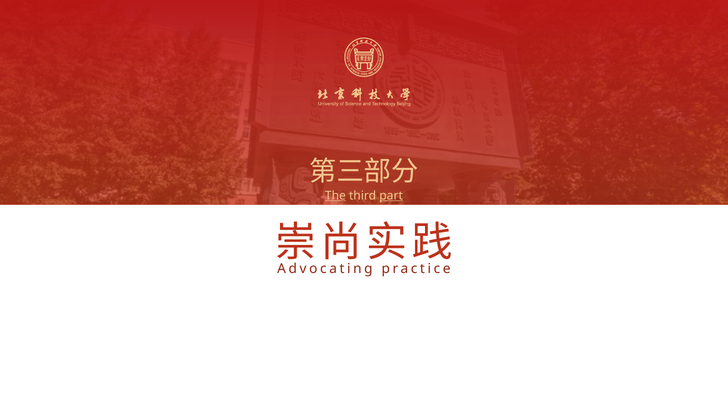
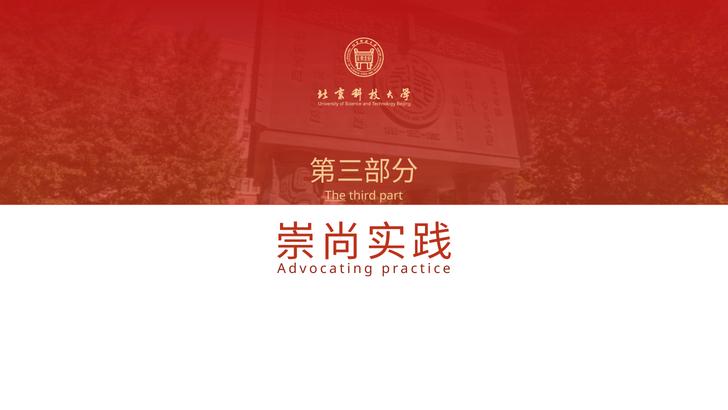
part underline: present -> none (391, 195)
